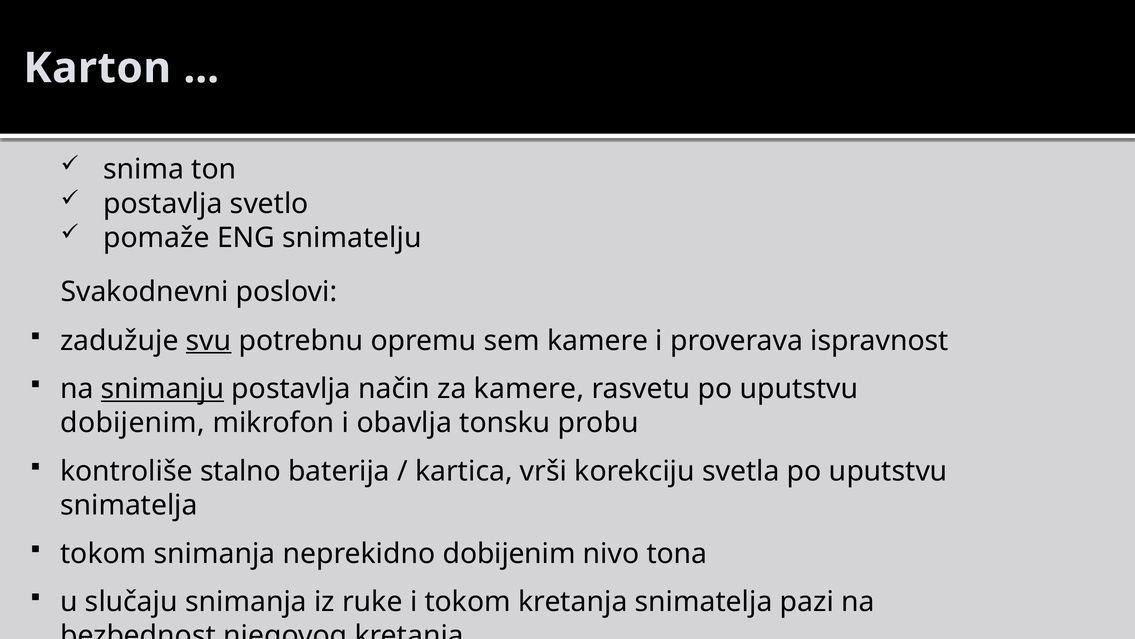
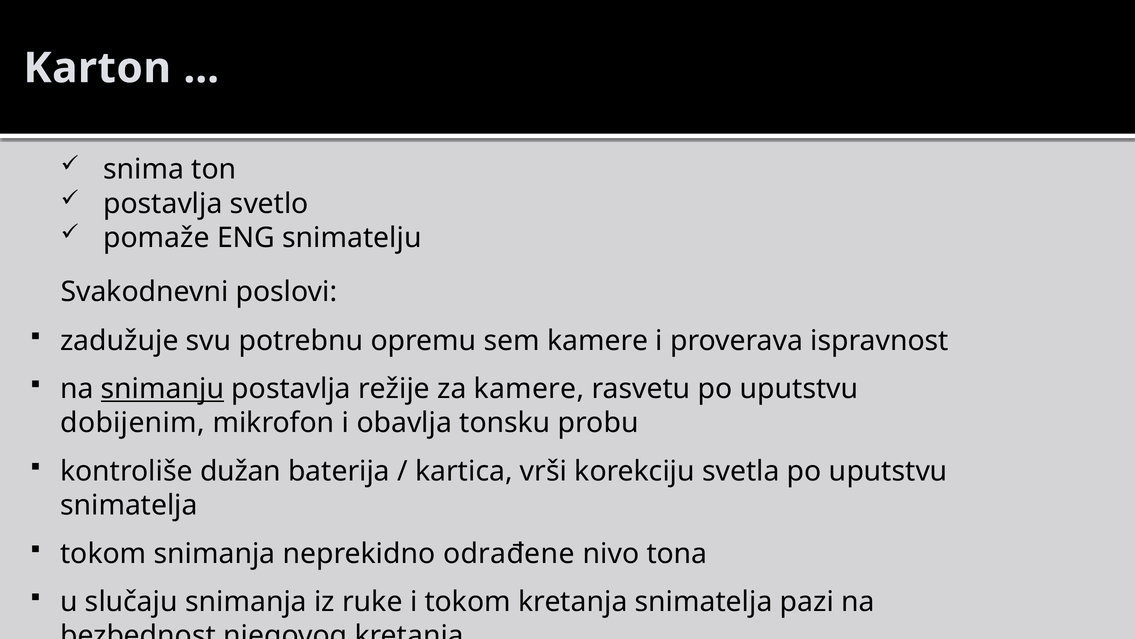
svu underline: present -> none (209, 340)
način: način -> režije (394, 389)
stalno: stalno -> dužan (240, 471)
neprekidno dobijenim: dobijenim -> odrađene (509, 553)
